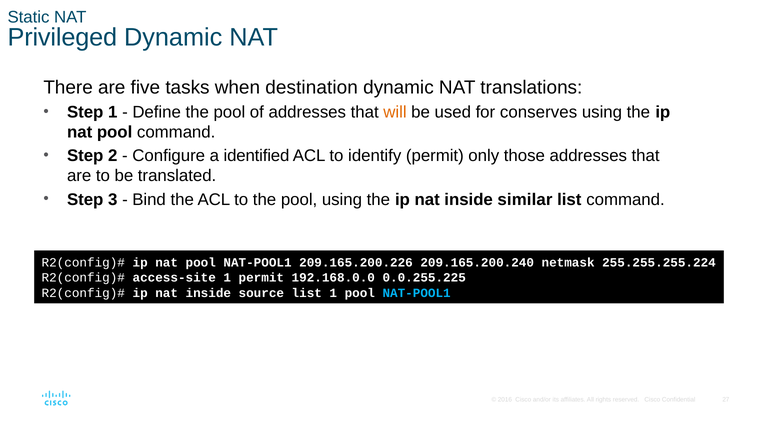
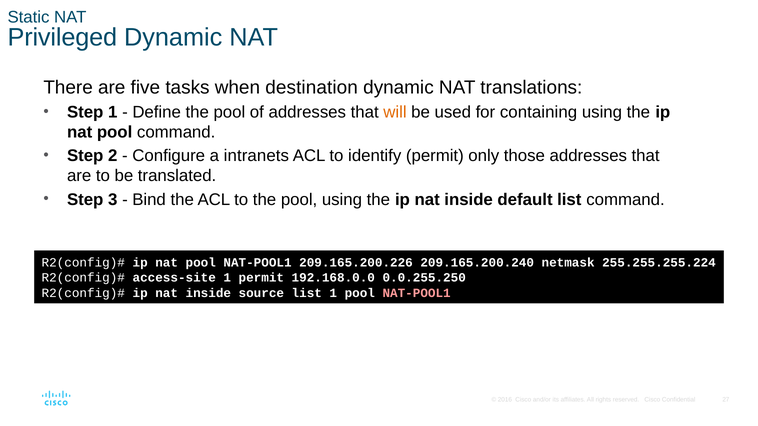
conserves: conserves -> containing (539, 112)
identified: identified -> intranets (256, 156)
similar: similar -> default (525, 200)
0.0.255.225: 0.0.255.225 -> 0.0.255.250 (424, 278)
NAT-POOL1 colour: light blue -> pink (417, 293)
